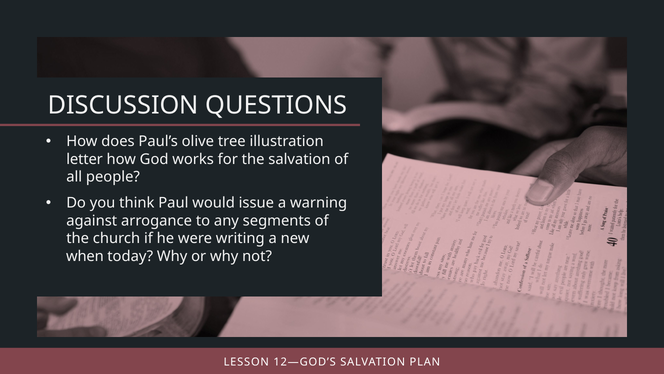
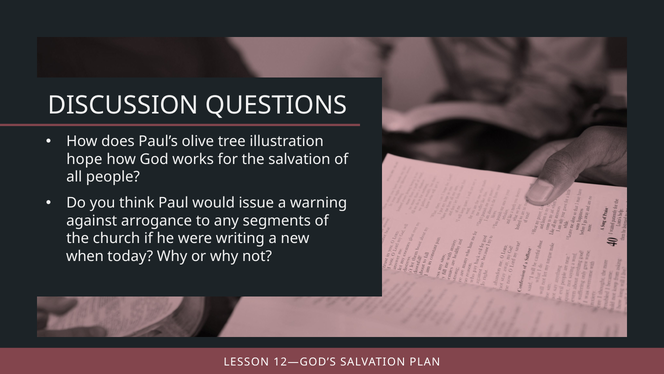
letter: letter -> hope (84, 159)
